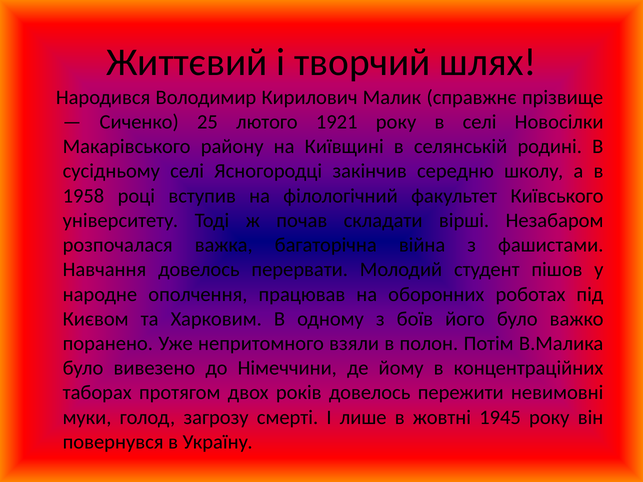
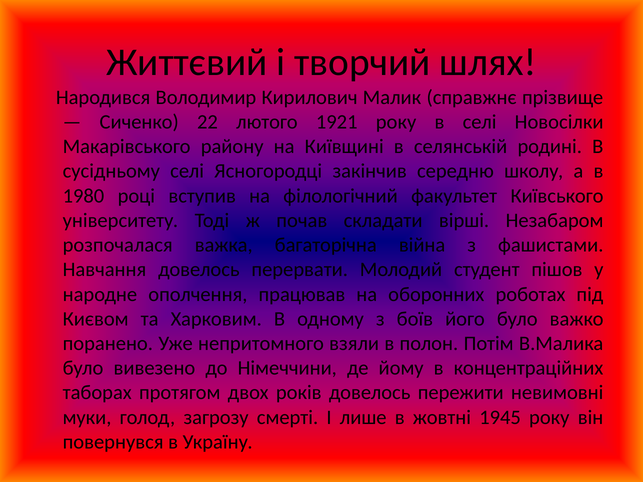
25: 25 -> 22 (207, 122)
1958: 1958 -> 1980 (83, 196)
